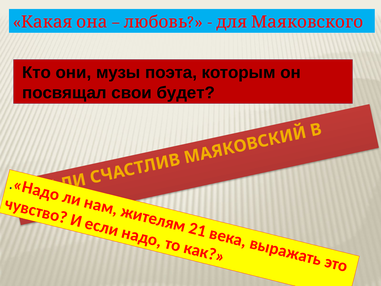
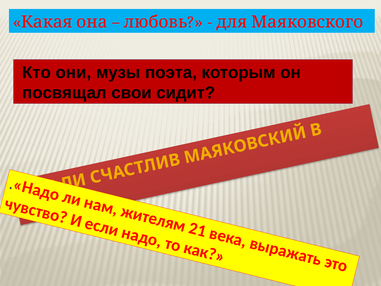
будет: будет -> сидит (186, 93)
